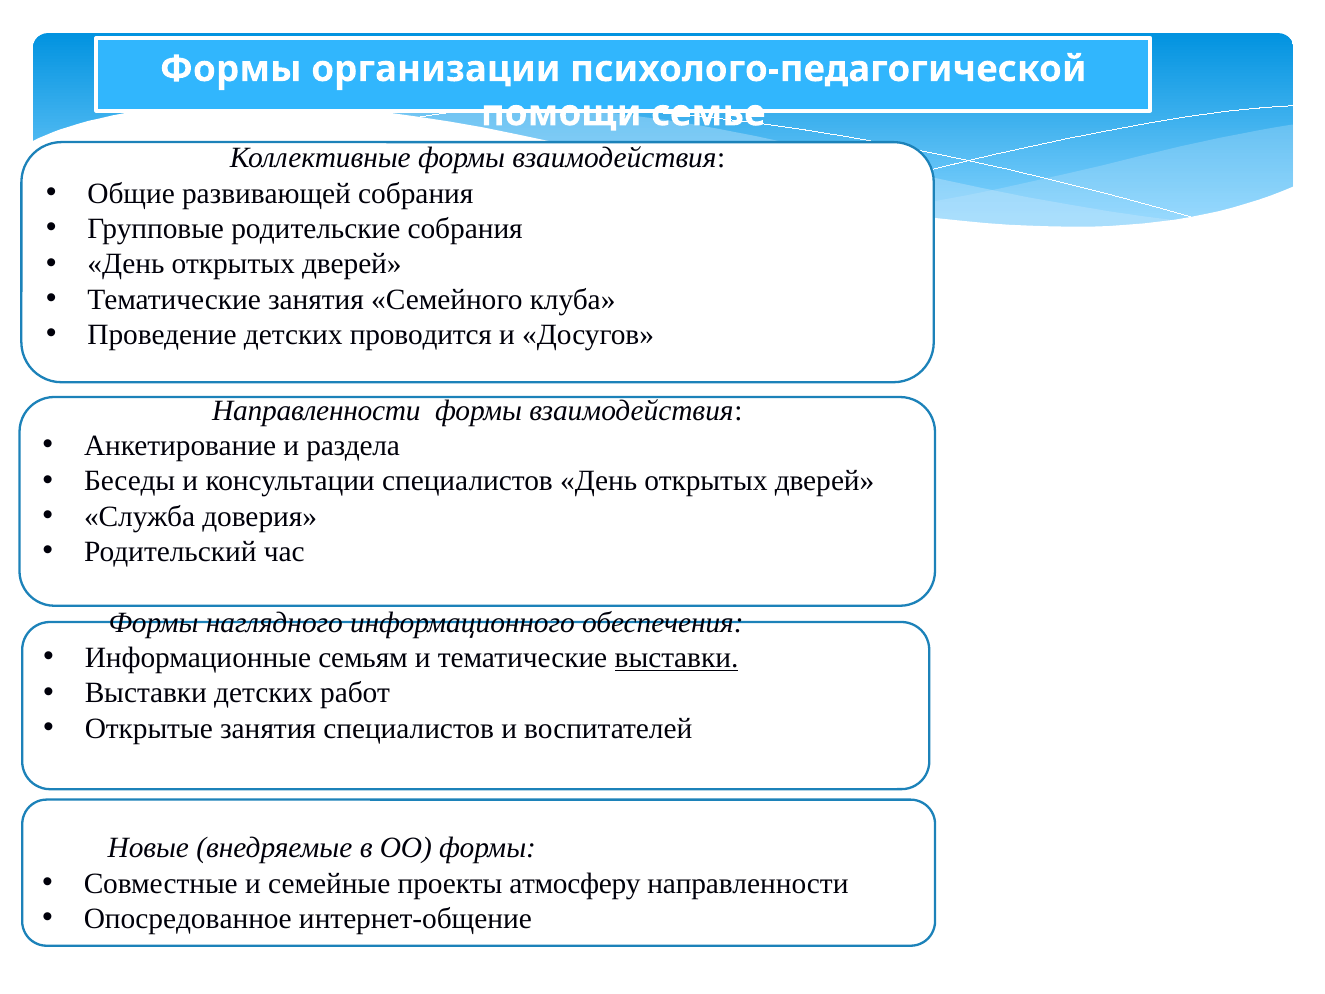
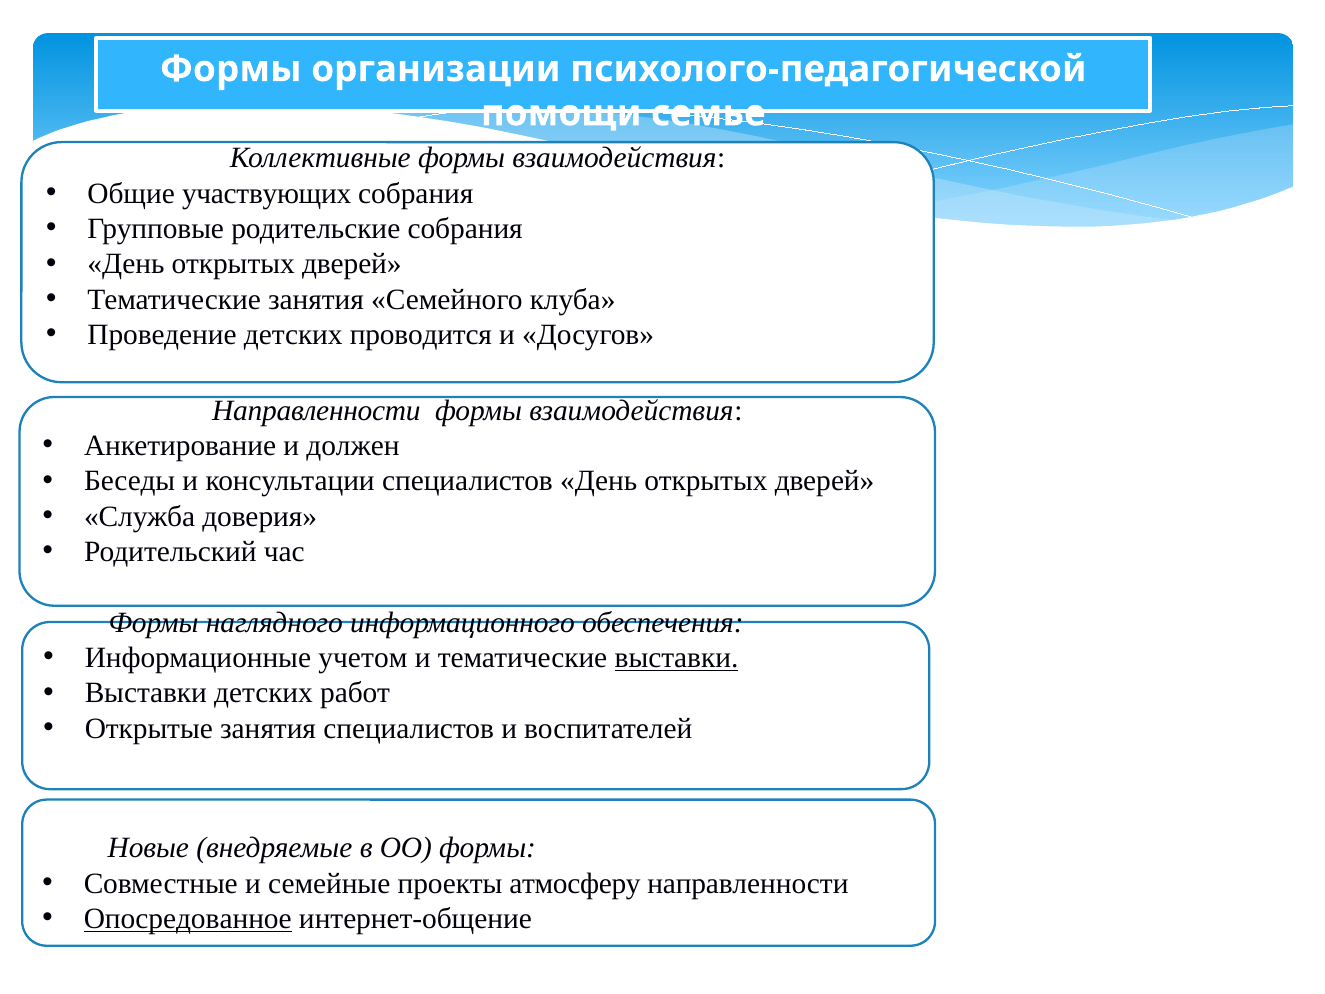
развивающей: развивающей -> участвующих (267, 193)
раздела: раздела -> должен (353, 446)
семьям: семьям -> учетом (363, 658)
Опосредованное underline: none -> present (188, 919)
